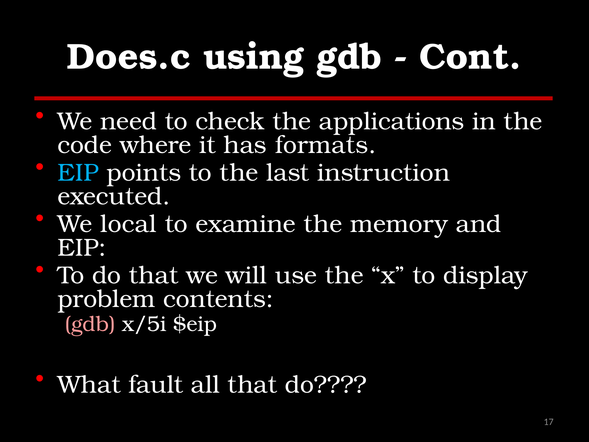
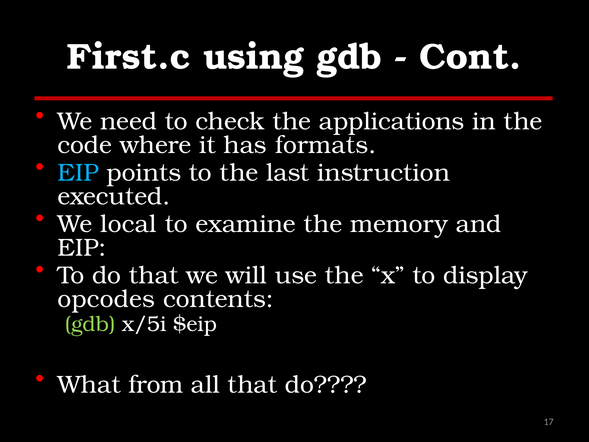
Does.c: Does.c -> First.c (129, 57)
problem: problem -> opcodes (106, 299)
gdb colour: pink -> light green (90, 324)
fault: fault -> from (156, 384)
